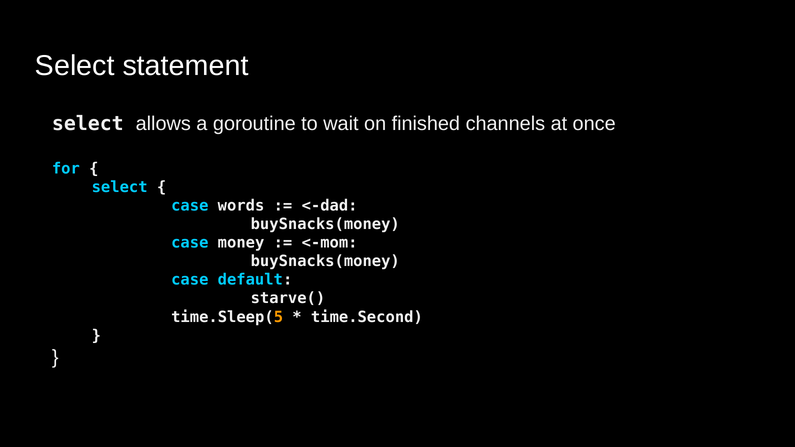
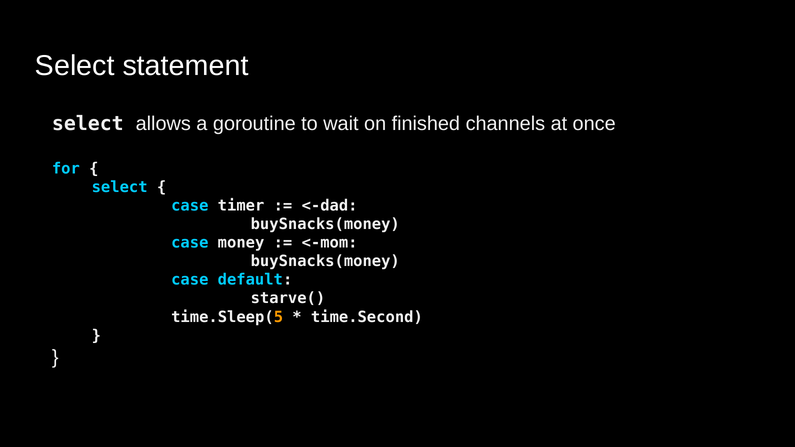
words: words -> timer (241, 206)
